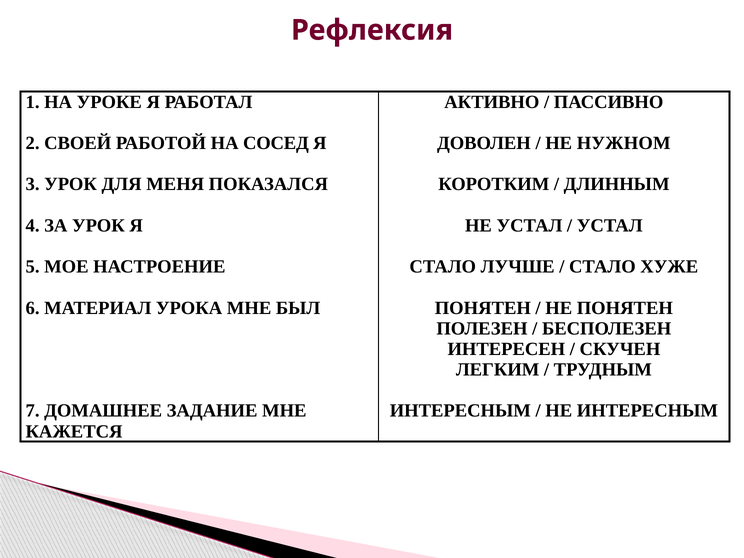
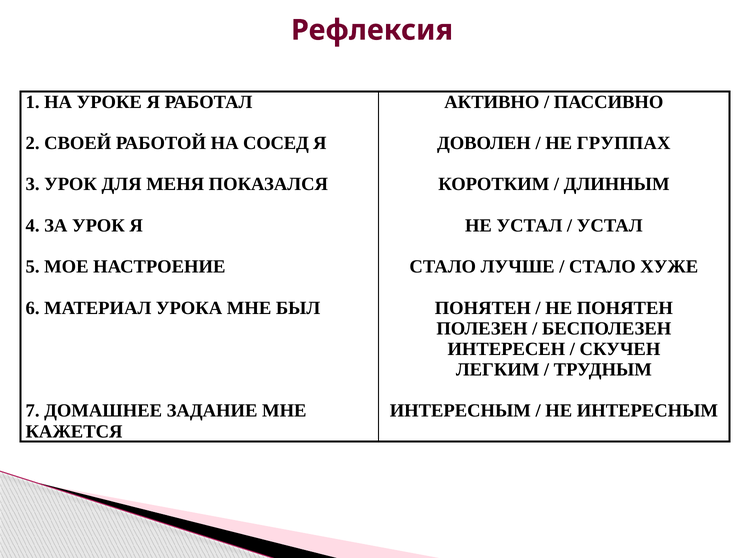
НУЖНОМ: НУЖНОМ -> ГРУППАХ (624, 143)
